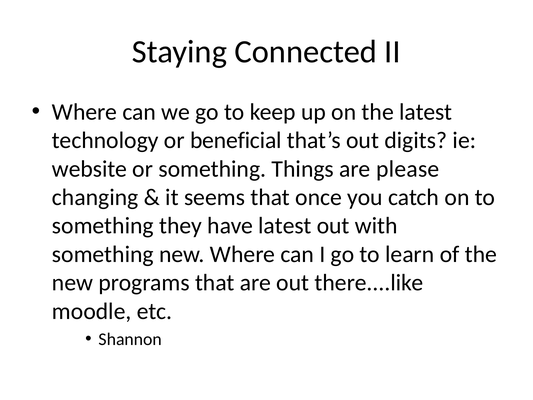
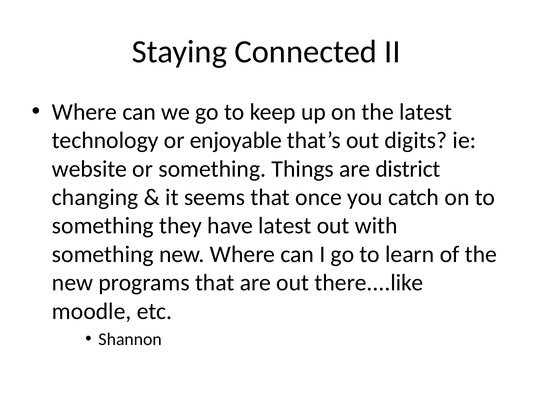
beneficial: beneficial -> enjoyable (236, 140)
please: please -> district (408, 169)
